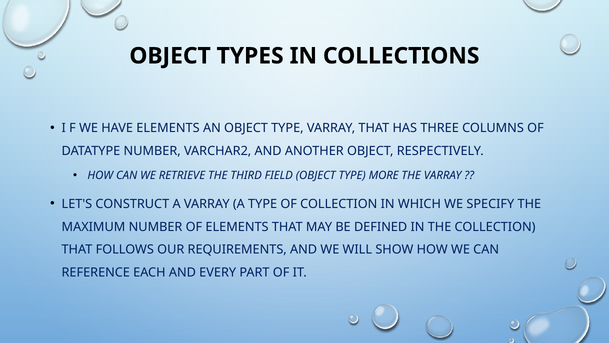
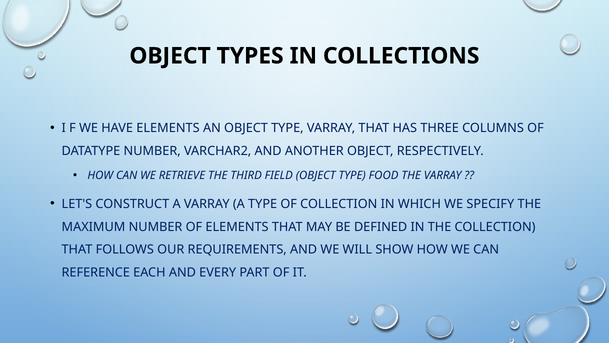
MORE: MORE -> FOOD (384, 175)
